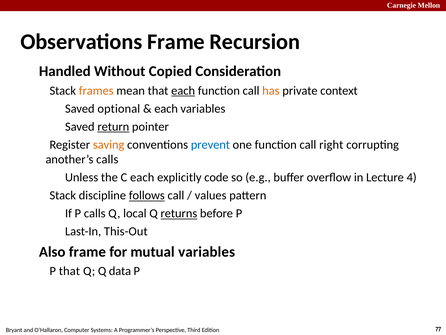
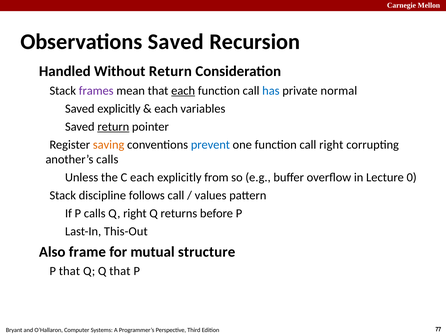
Observations Frame: Frame -> Saved (176, 42)
Without Copied: Copied -> Return (170, 71)
frames colour: orange -> purple (96, 91)
has colour: orange -> blue (271, 91)
context: context -> normal (339, 91)
optional: optional -> explicitly (119, 109)
code: code -> from (216, 177)
4: 4 -> 0 (412, 177)
follows underline: present -> none (147, 195)
Q local: local -> right (135, 213)
returns underline: present -> none (179, 213)
mutual variables: variables -> structure (207, 251)
Q data: data -> that (120, 271)
